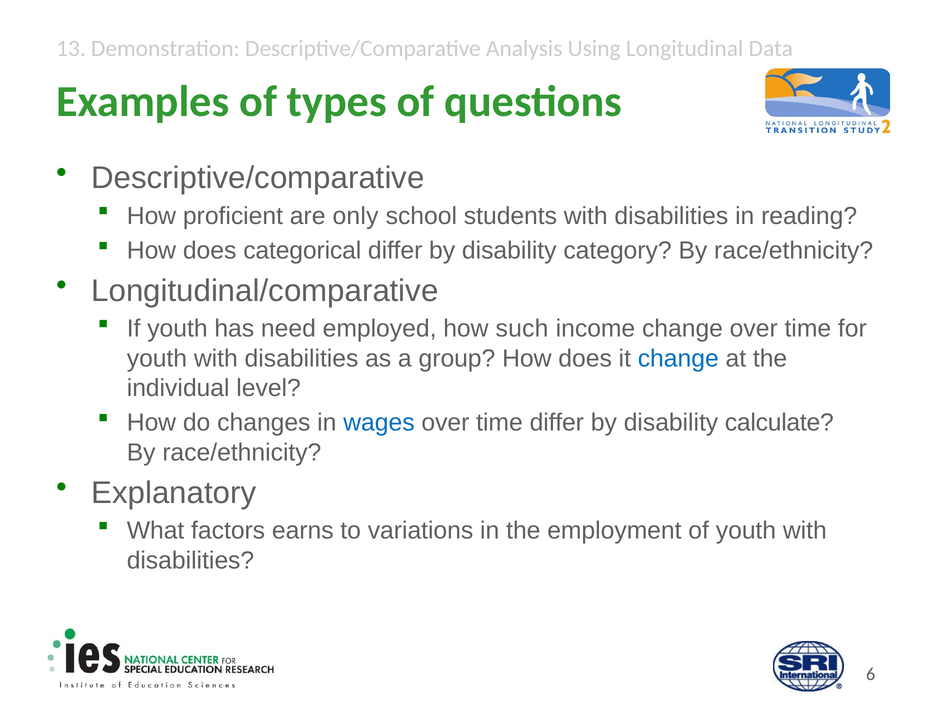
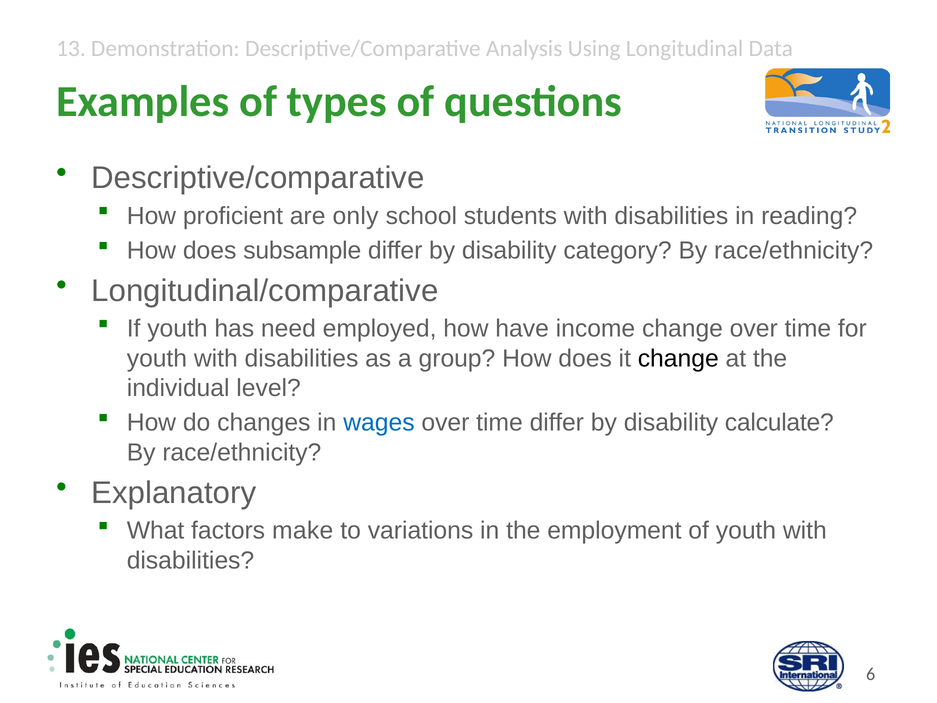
categorical: categorical -> subsample (302, 250)
such: such -> have (522, 329)
change colour: blue -> black (678, 358)
earns: earns -> make (303, 531)
